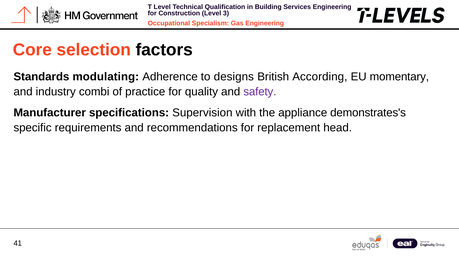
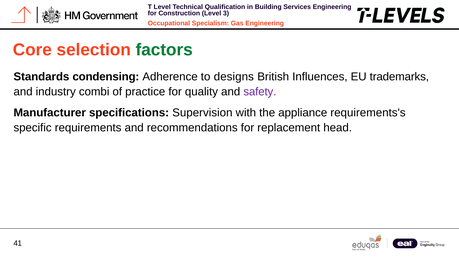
factors colour: black -> green (164, 50)
modulating: modulating -> condensing (106, 77)
According: According -> Influences (320, 77)
momentary: momentary -> trademarks (399, 77)
demonstrates's: demonstrates's -> requirements's (368, 112)
